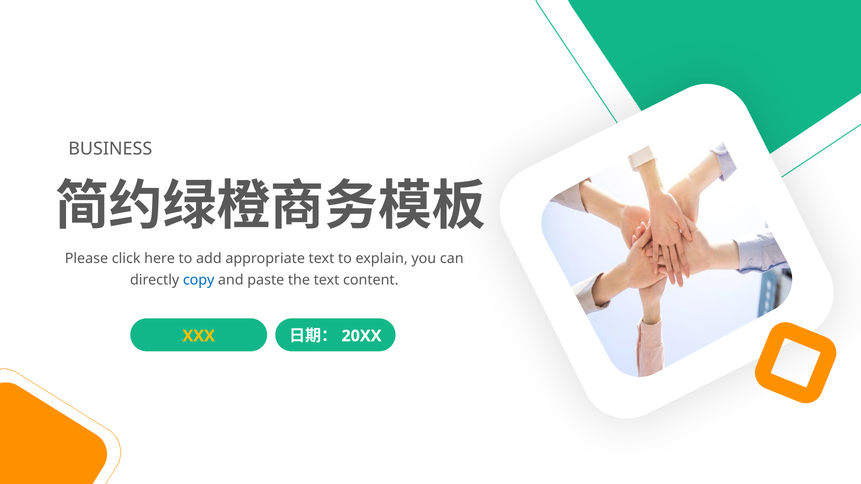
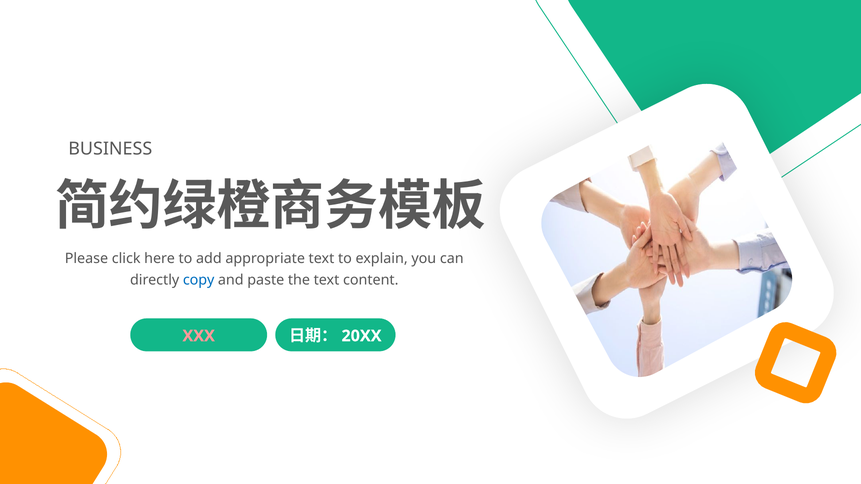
XXX colour: yellow -> pink (199, 336)
